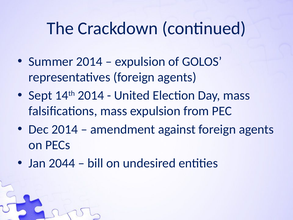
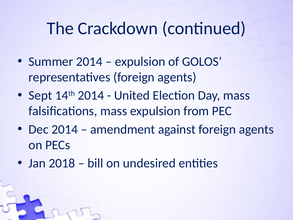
2044: 2044 -> 2018 (62, 163)
